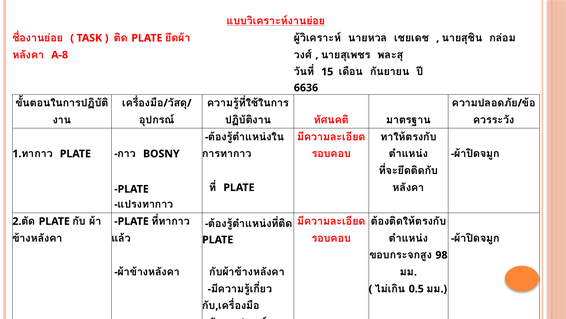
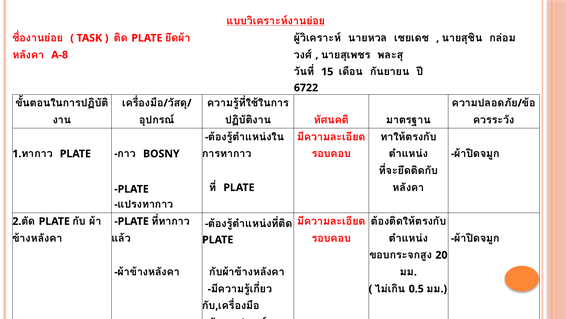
6636: 6636 -> 6722 (306, 88)
98: 98 -> 20 (441, 255)
